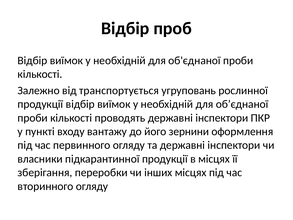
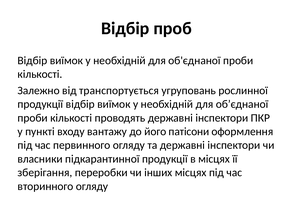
зернини: зернини -> патісони (189, 131)
